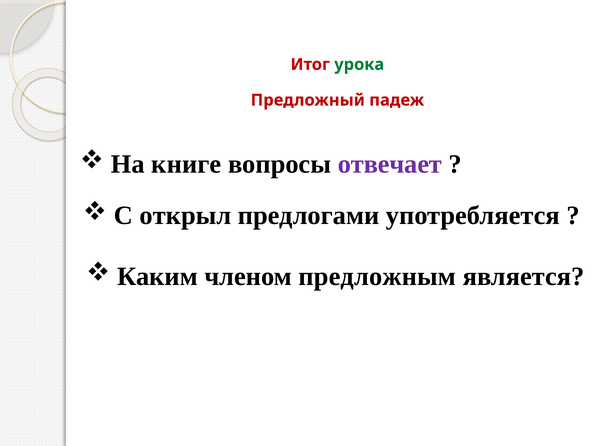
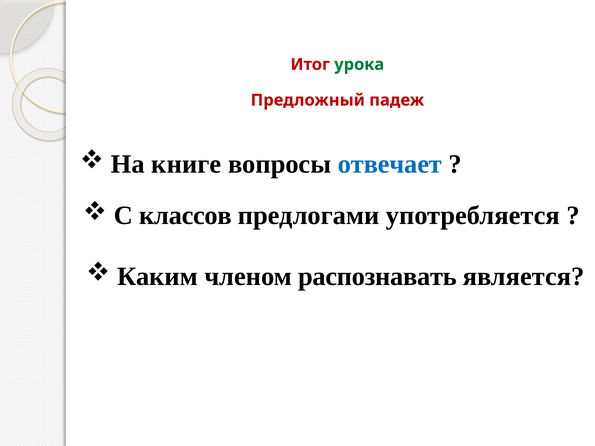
отвечает colour: purple -> blue (390, 164)
открыл: открыл -> классов (186, 216)
предложным: предложным -> распознавать (377, 277)
